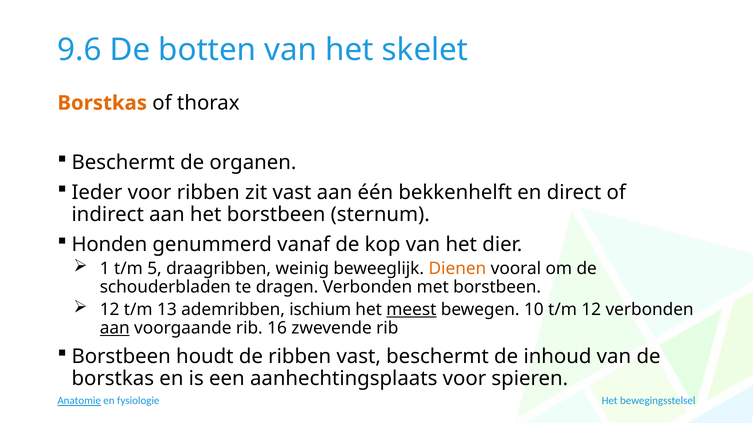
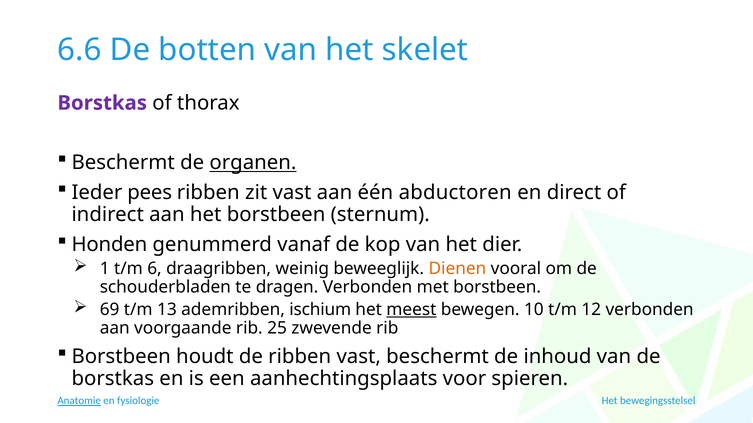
9.6: 9.6 -> 6.6 (80, 50)
Borstkas colour: orange -> purple (102, 103)
organen underline: none -> present (253, 163)
Ieder voor: voor -> pees (150, 193)
bekkenhelft: bekkenhelft -> abductoren (455, 193)
5: 5 -> 6 (155, 269)
12: 12 -> 69 (110, 310)
aan underline: present -> none (115, 329)
16: 16 -> 25 (277, 329)
